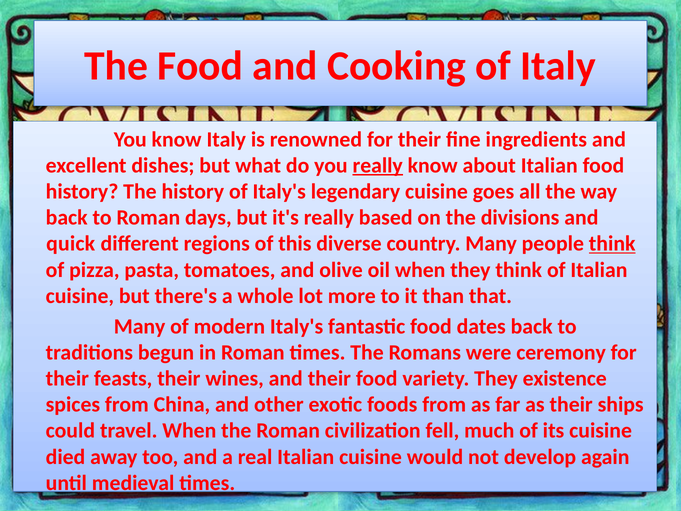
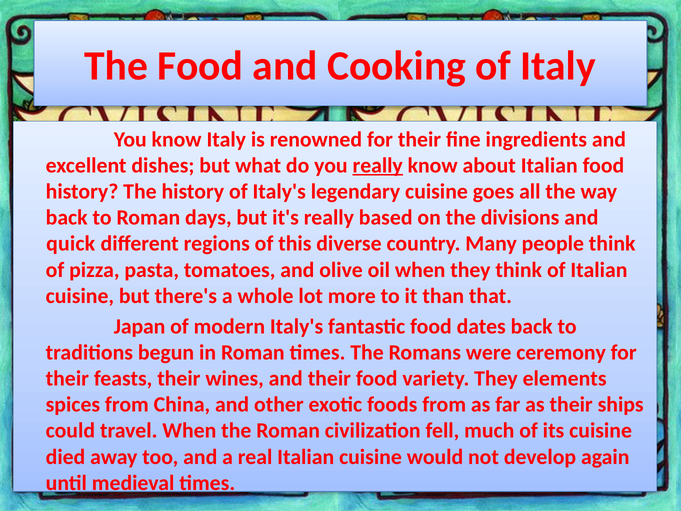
think underline: present -> none (612, 244)
Many: Many -> Japan (140, 326)
existence: existence -> elements (565, 378)
